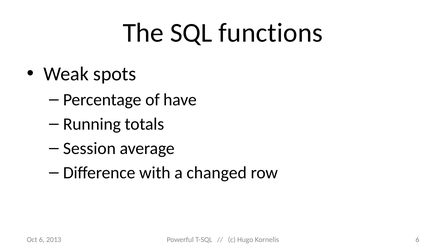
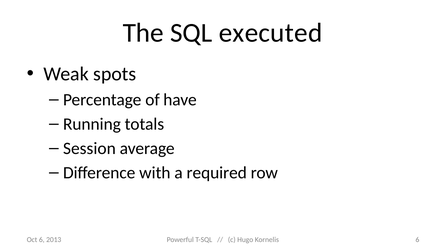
functions: functions -> executed (271, 33)
changed: changed -> required (217, 173)
